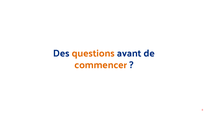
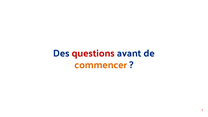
questions colour: orange -> red (93, 53)
